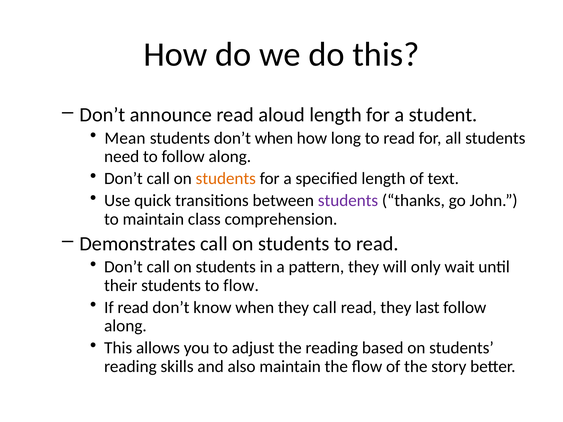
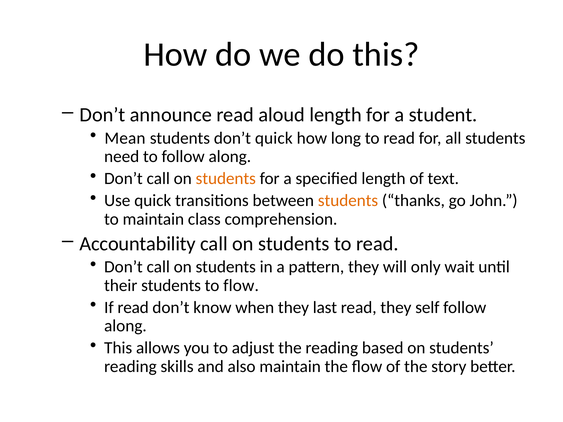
don’t when: when -> quick (274, 138)
students colour: purple -> orange (348, 201)
Demonstrates: Demonstrates -> Accountability (138, 244)
they call: call -> last (325, 308)
last: last -> self (427, 308)
